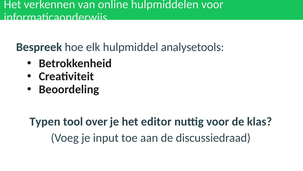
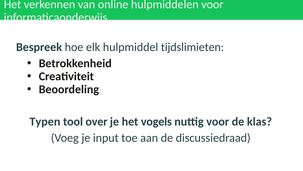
analysetools: analysetools -> tijdslimieten (192, 47)
editor: editor -> vogels (156, 121)
